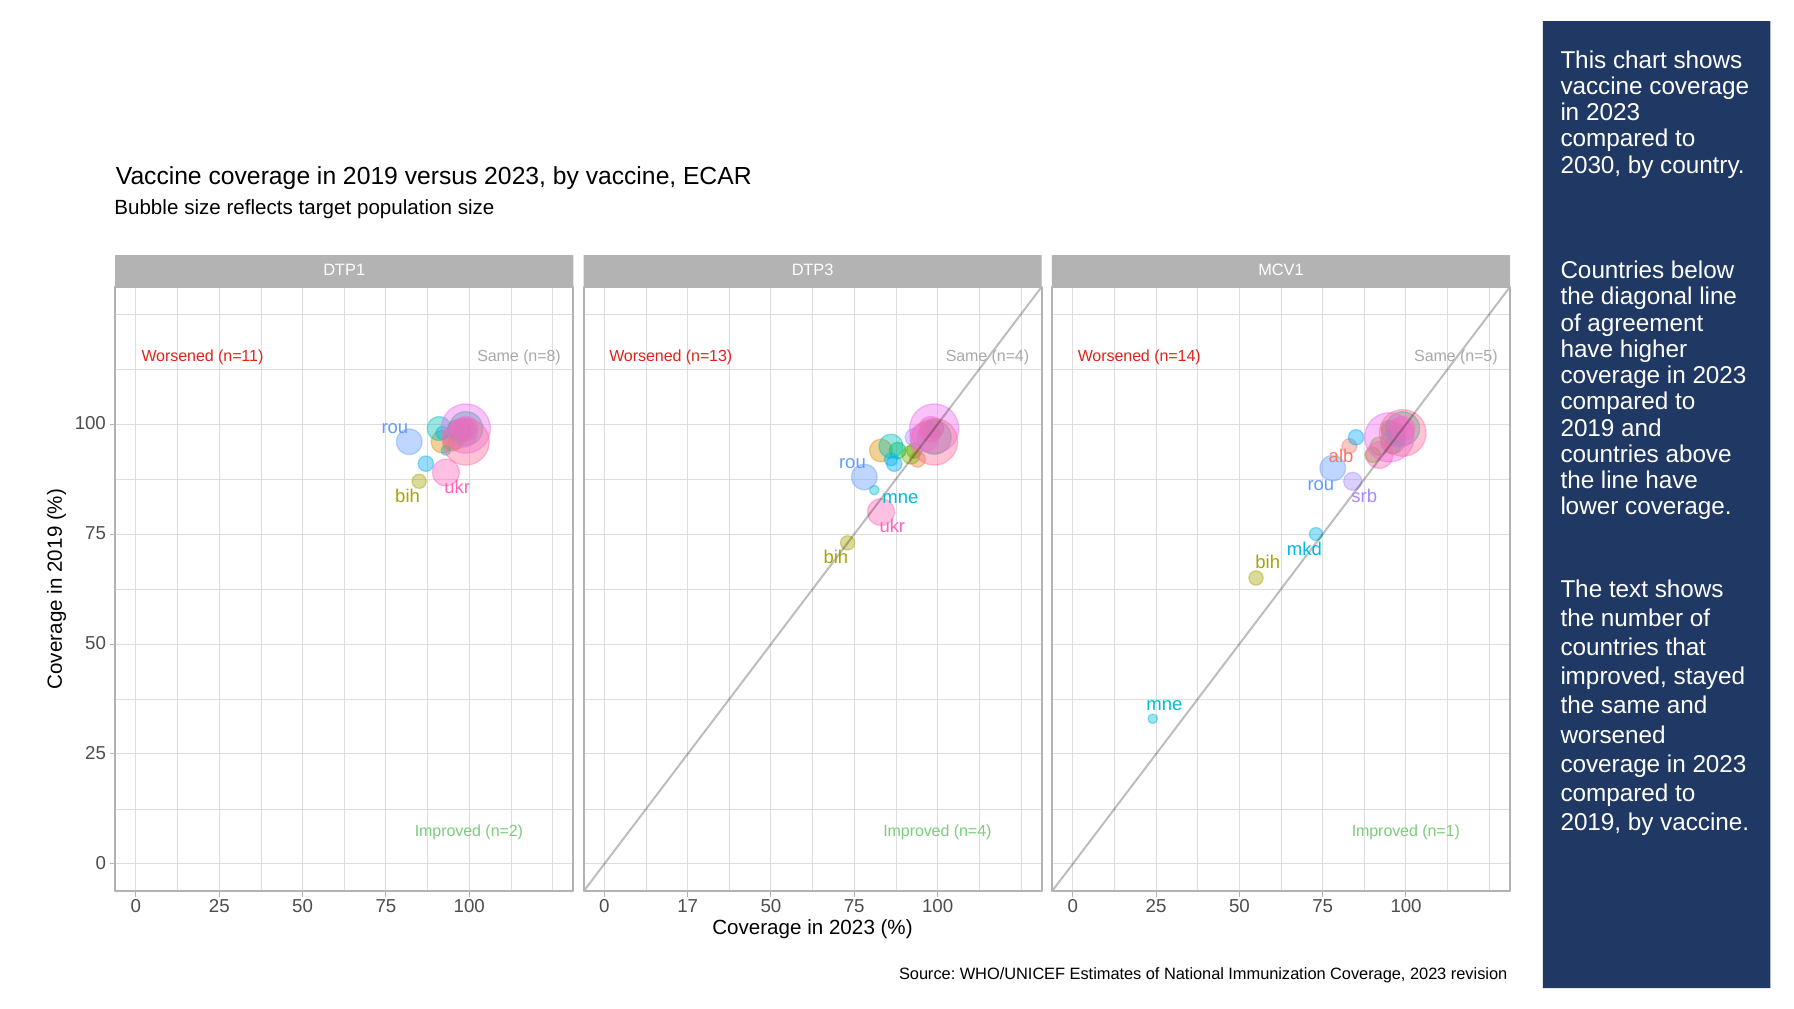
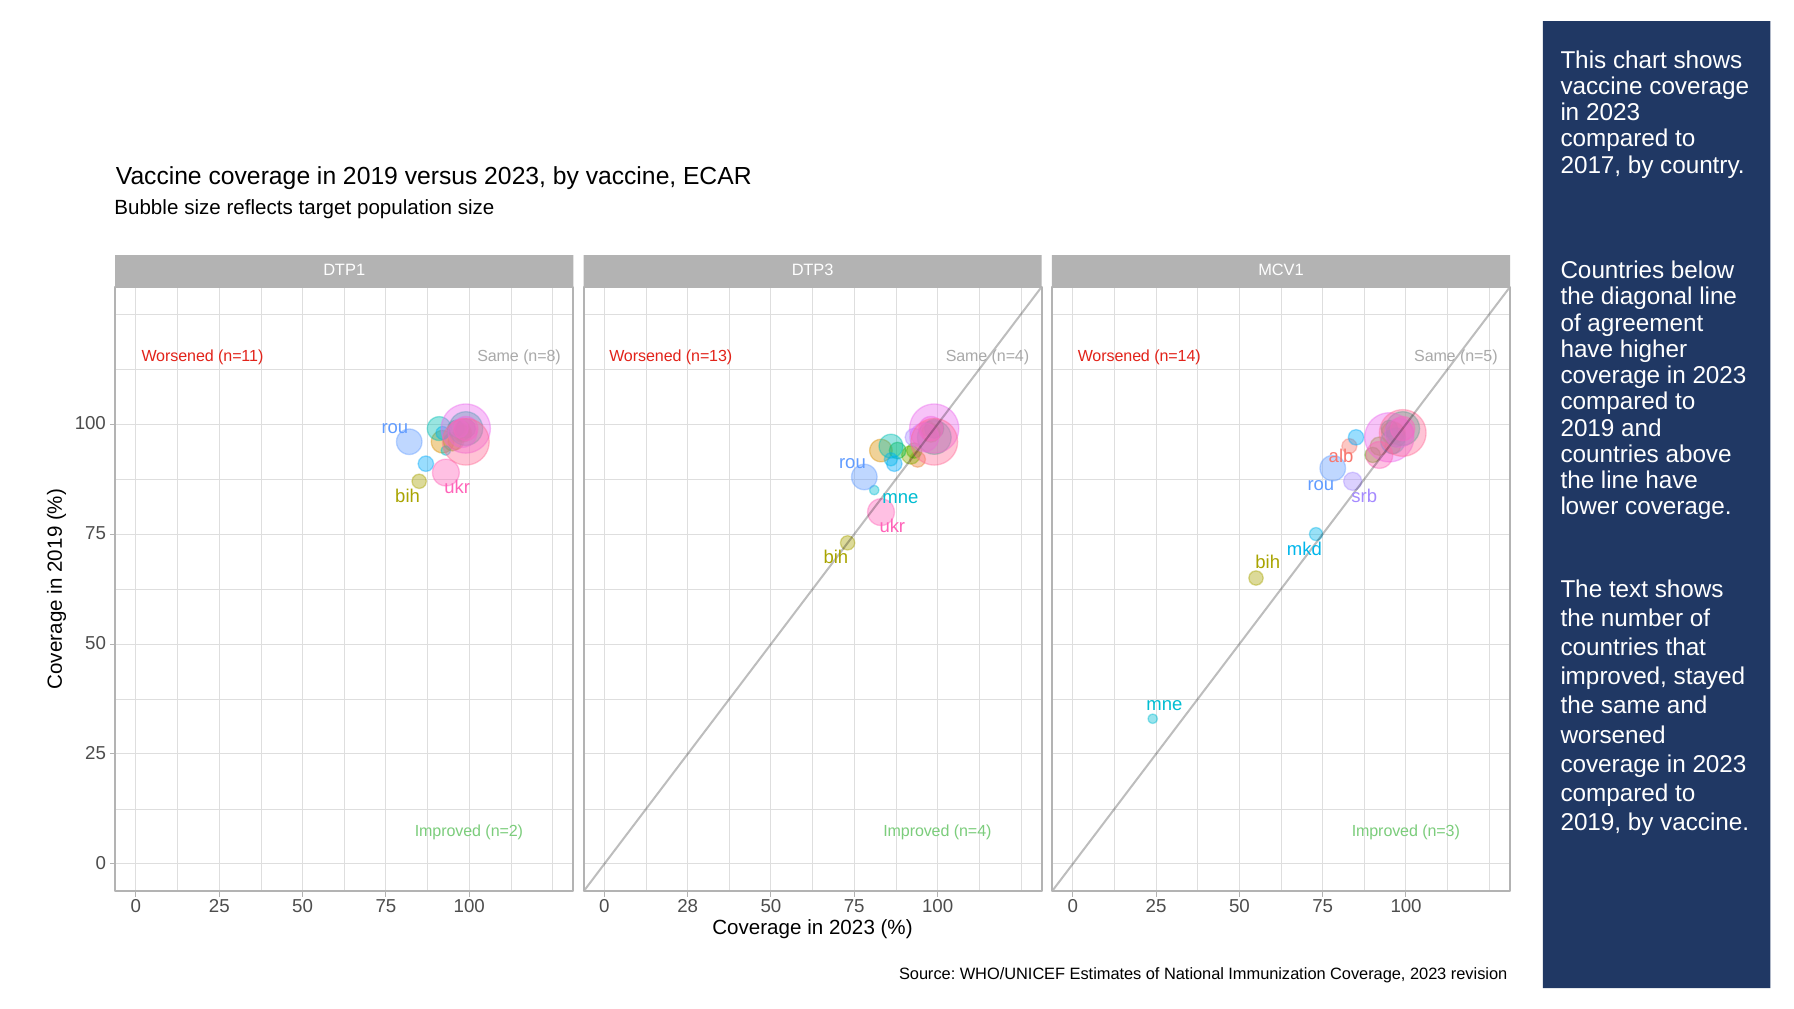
2030: 2030 -> 2017 (1591, 165)
n=1: n=1 -> n=3 (1441, 831)
17: 17 -> 28 (688, 907)
